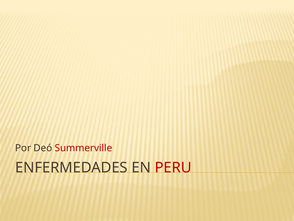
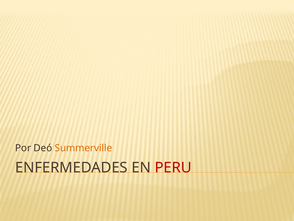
Summerville colour: red -> orange (83, 148)
